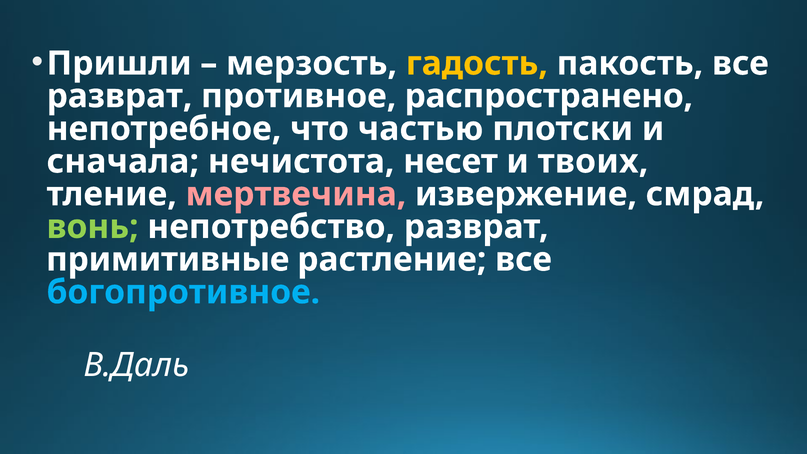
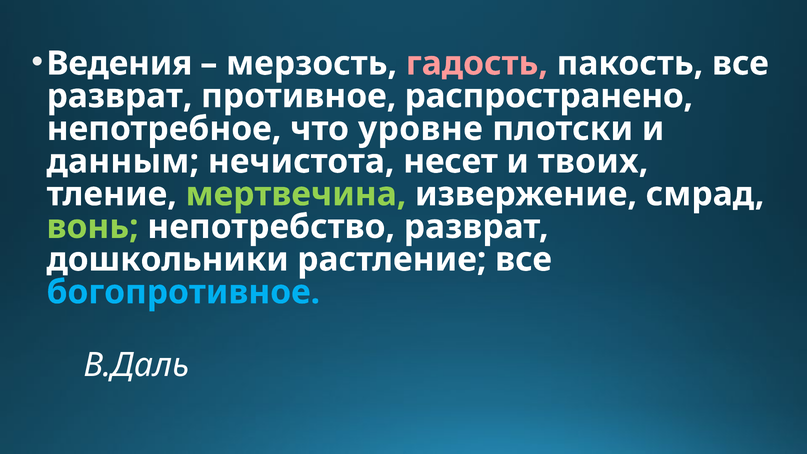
Пришли: Пришли -> Ведения (119, 63)
гадость colour: yellow -> pink (477, 63)
частью: частью -> уровне (420, 129)
сначала: сначала -> данным (123, 161)
мертвечина colour: pink -> light green (296, 194)
примитивные: примитивные -> дошкольники (168, 259)
